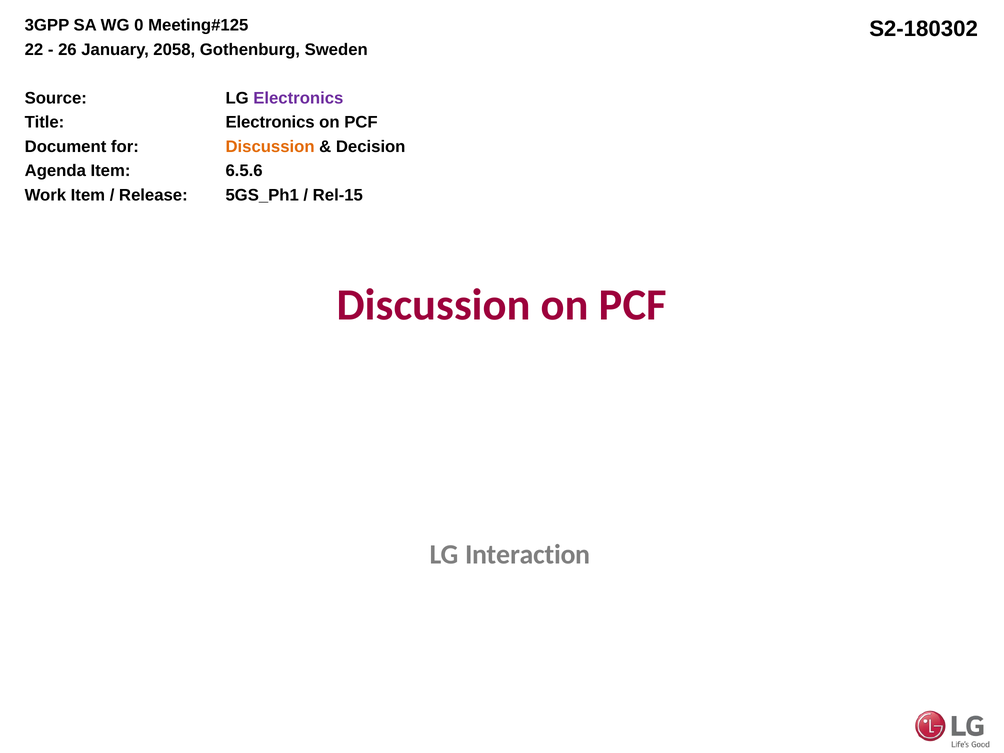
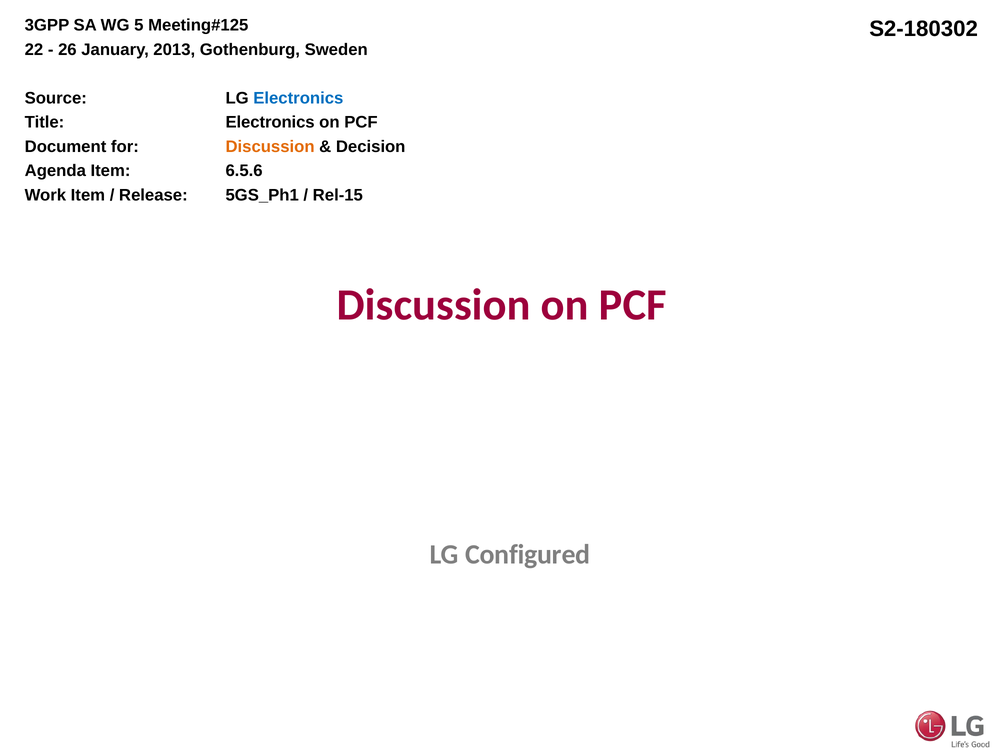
0: 0 -> 5 (139, 25)
2058: 2058 -> 2013 (174, 50)
Electronics colour: purple -> blue (298, 98)
Interaction: Interaction -> Configured (528, 555)
